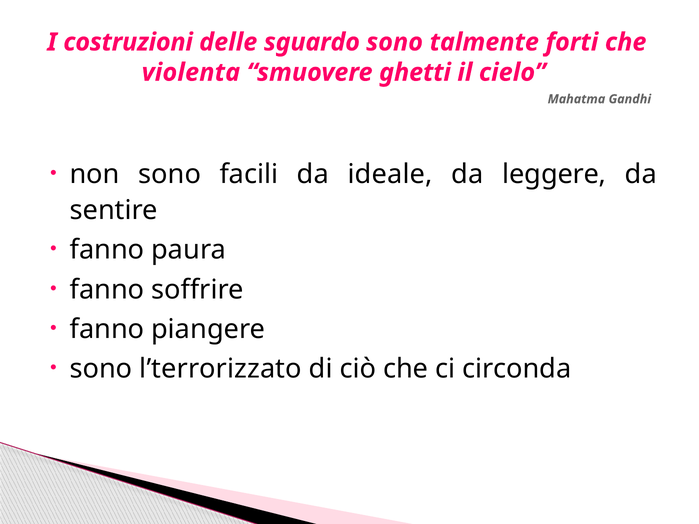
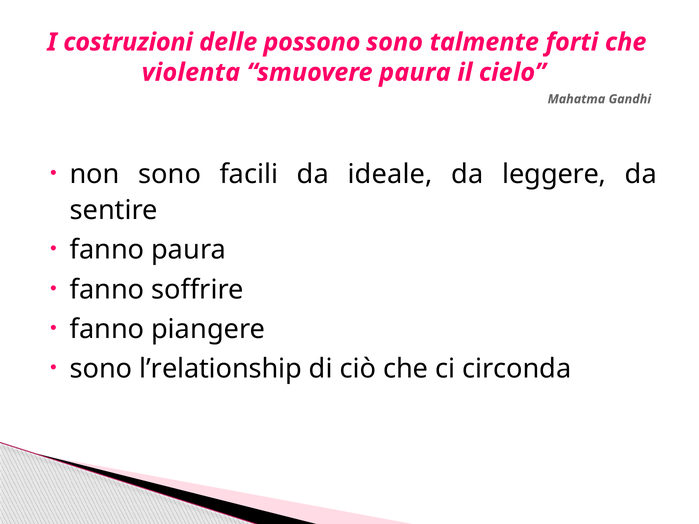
sguardo: sguardo -> possono (312, 42)
smuovere ghetti: ghetti -> paura (415, 72)
l’terrorizzato: l’terrorizzato -> l’relationship (221, 369)
